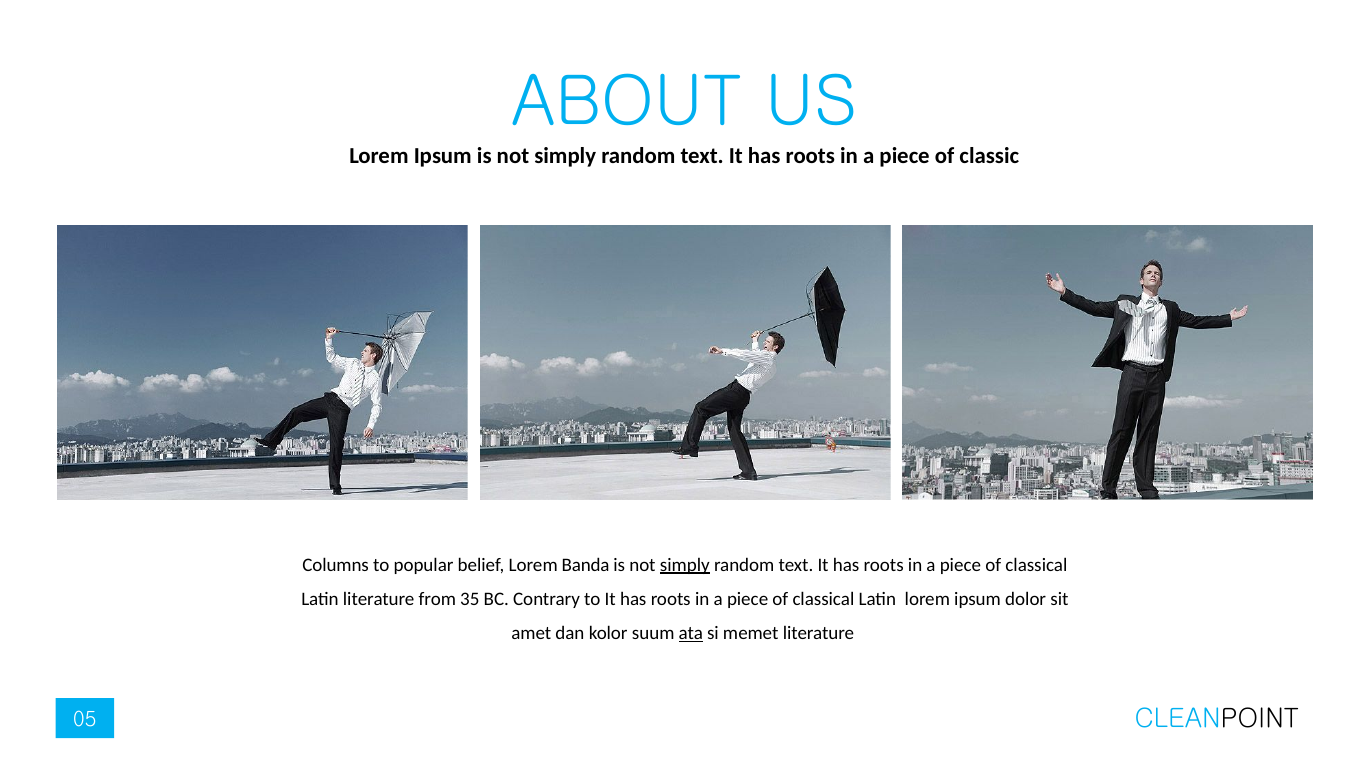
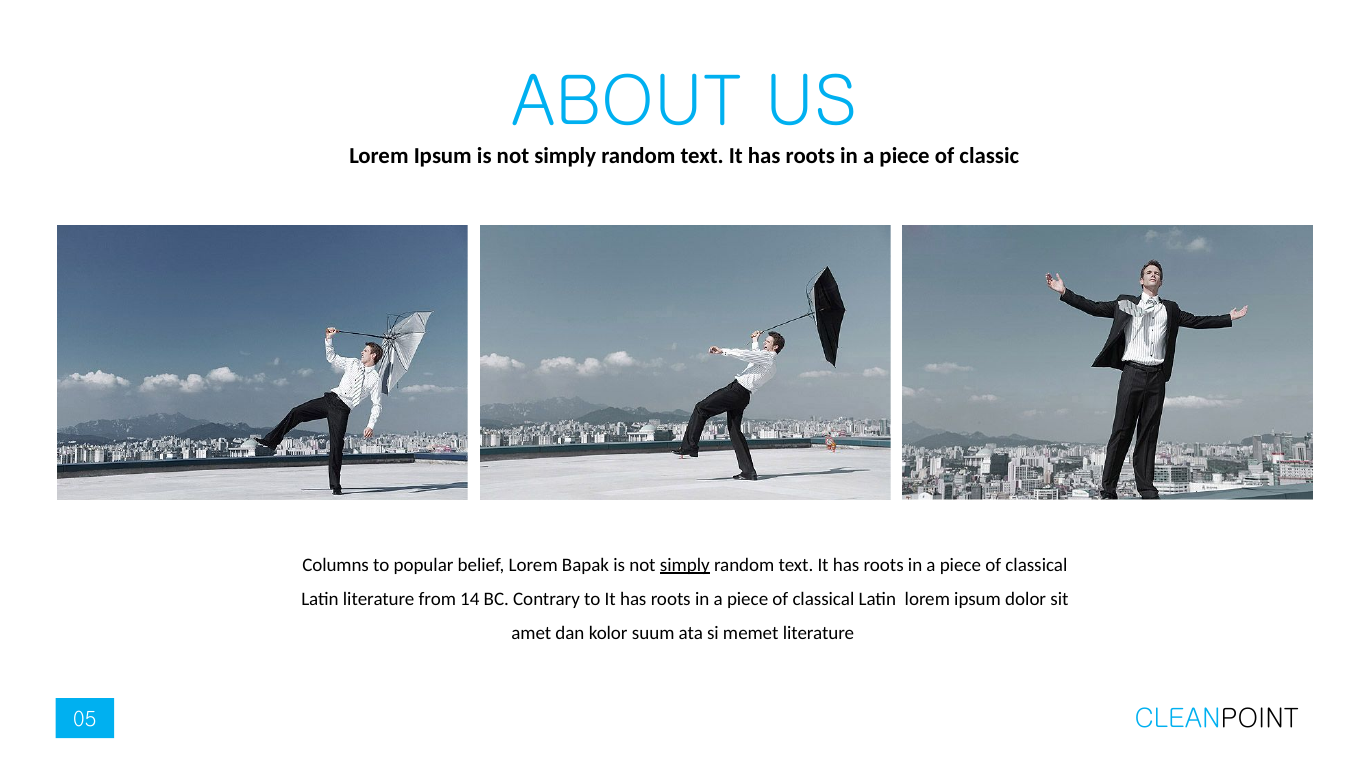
Banda: Banda -> Bapak (586, 565)
35: 35 -> 14 (470, 599)
ata underline: present -> none (691, 633)
